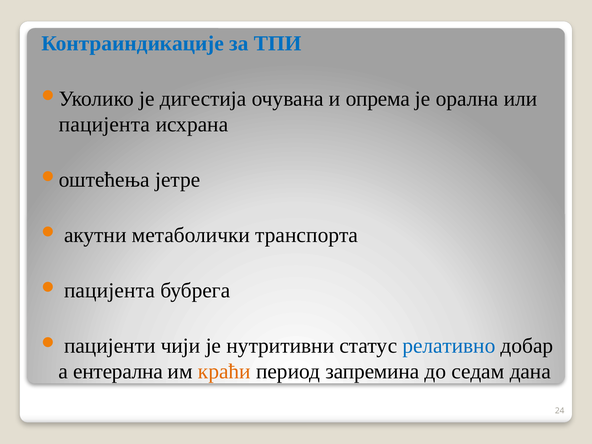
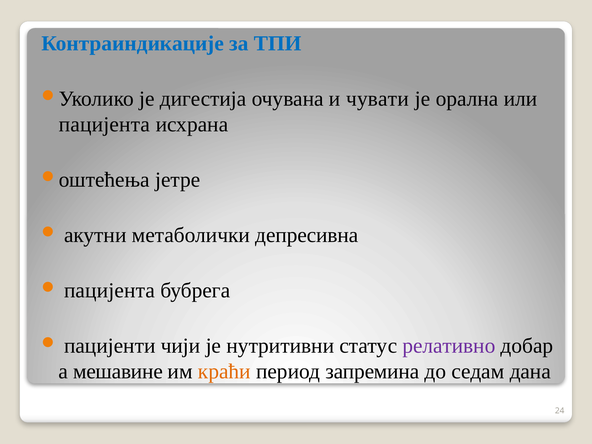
опрема: опрема -> чувати (378, 99)
транспорта: транспорта -> депресивна (307, 235)
релативно colour: blue -> purple (449, 346)
ентерална: ентерална -> мешавине (118, 372)
